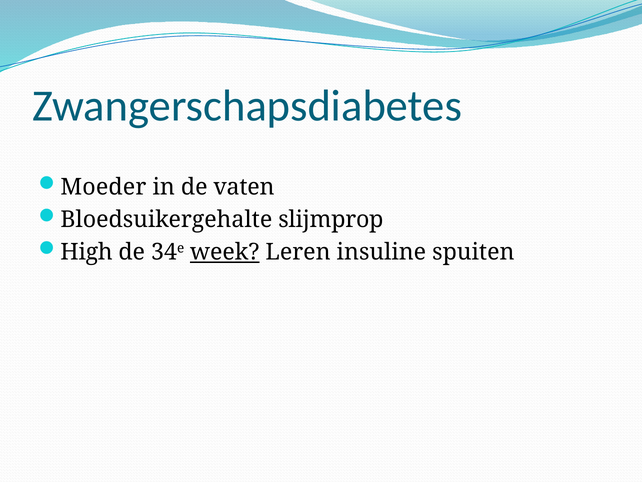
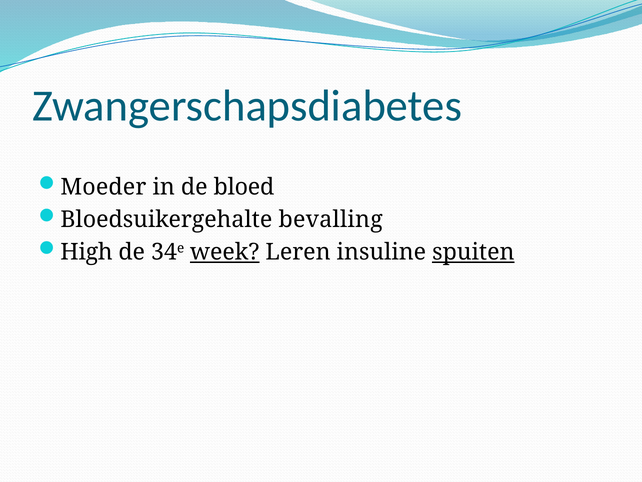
vaten: vaten -> bloed (244, 187)
slijmprop: slijmprop -> bevalling (331, 219)
spuiten underline: none -> present (473, 252)
